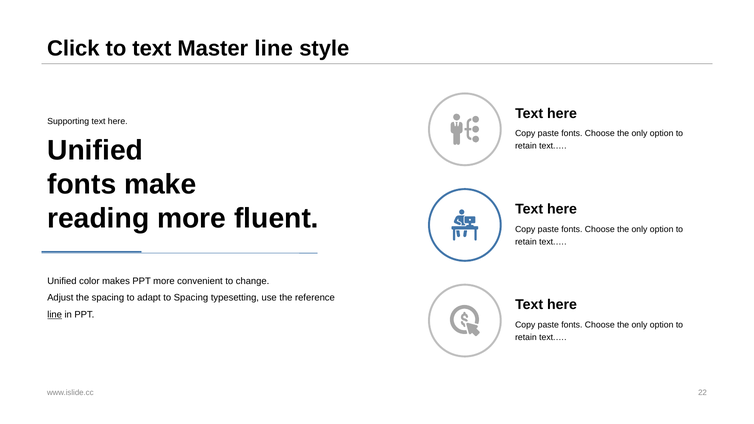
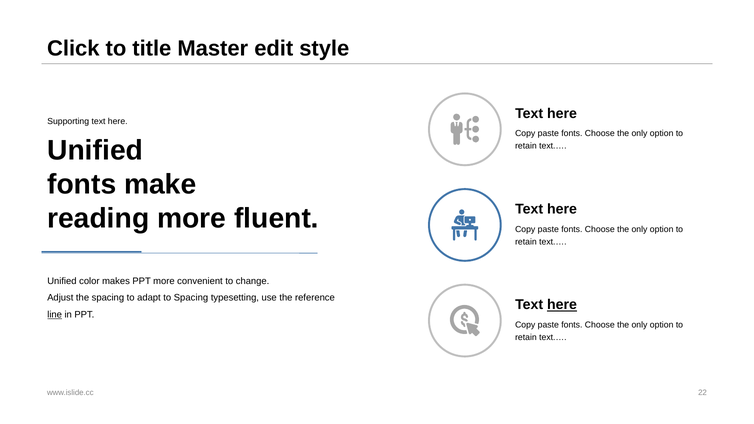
to text: text -> title (152, 49)
Master line: line -> edit (274, 49)
here underline: none -> present (562, 305)
